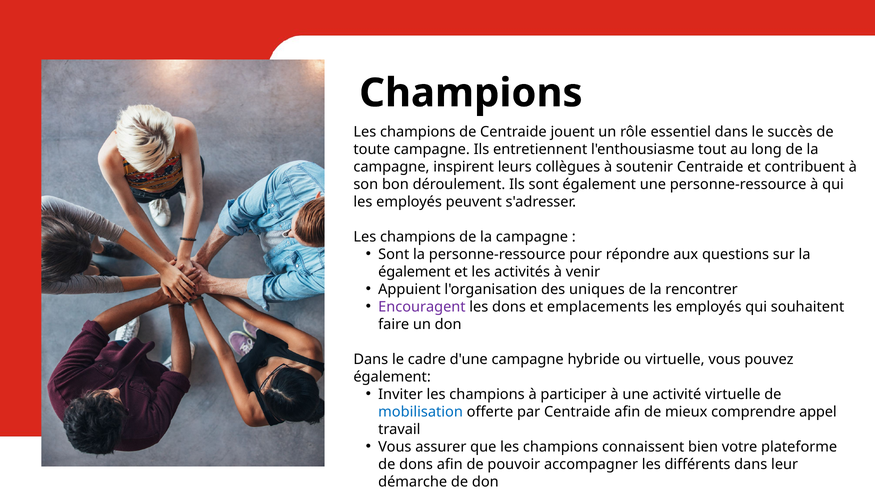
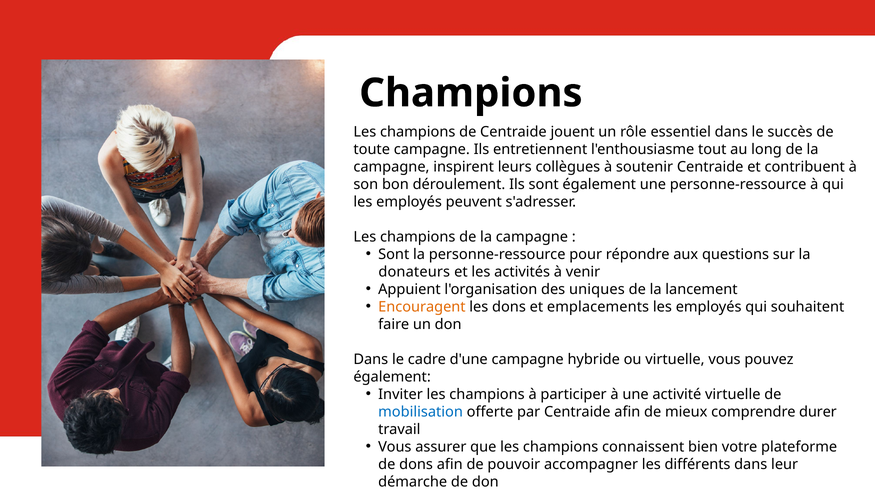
également: également -> donateurs (414, 272)
rencontrer: rencontrer -> lancement (701, 289)
Encouragent colour: purple -> orange (422, 307)
appel: appel -> durer (818, 412)
